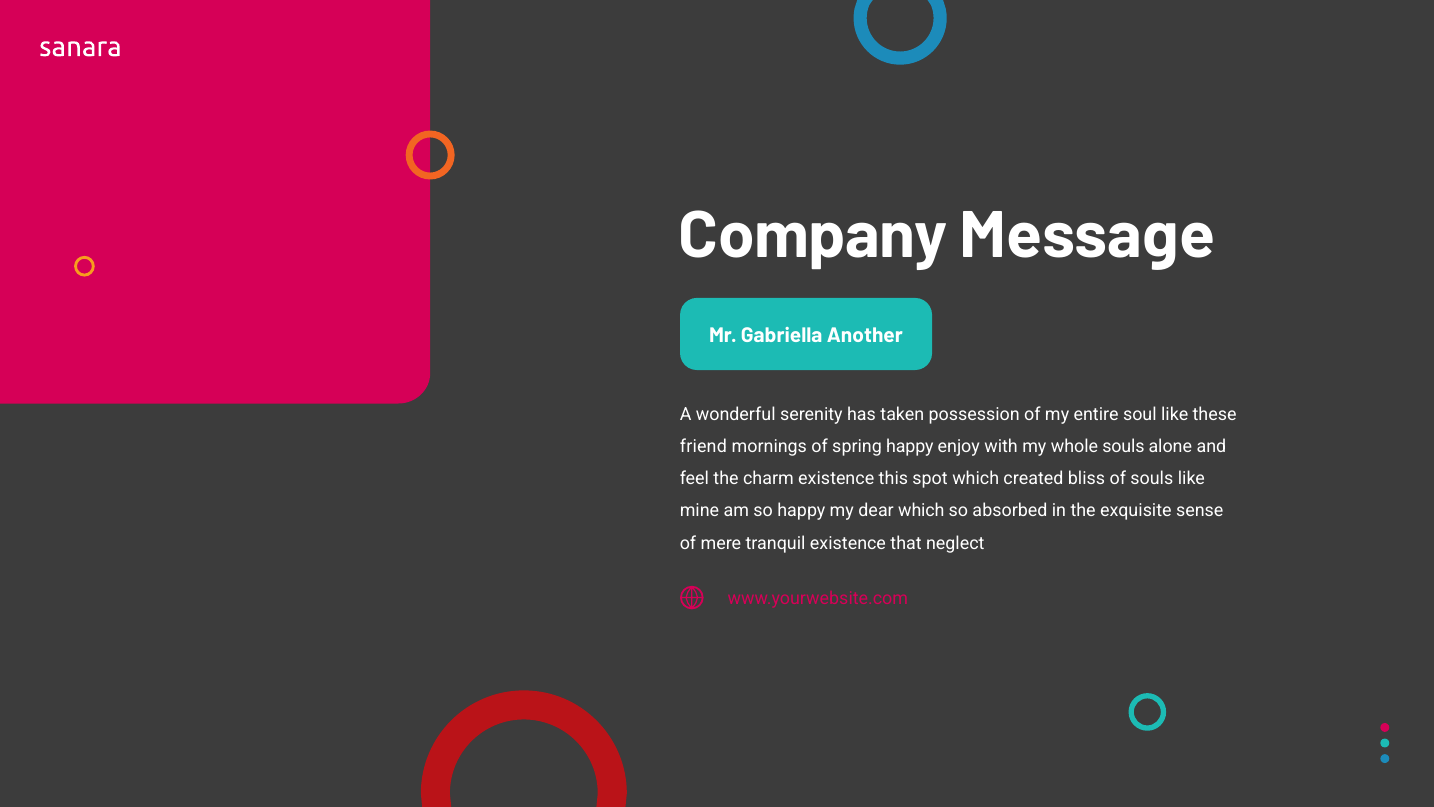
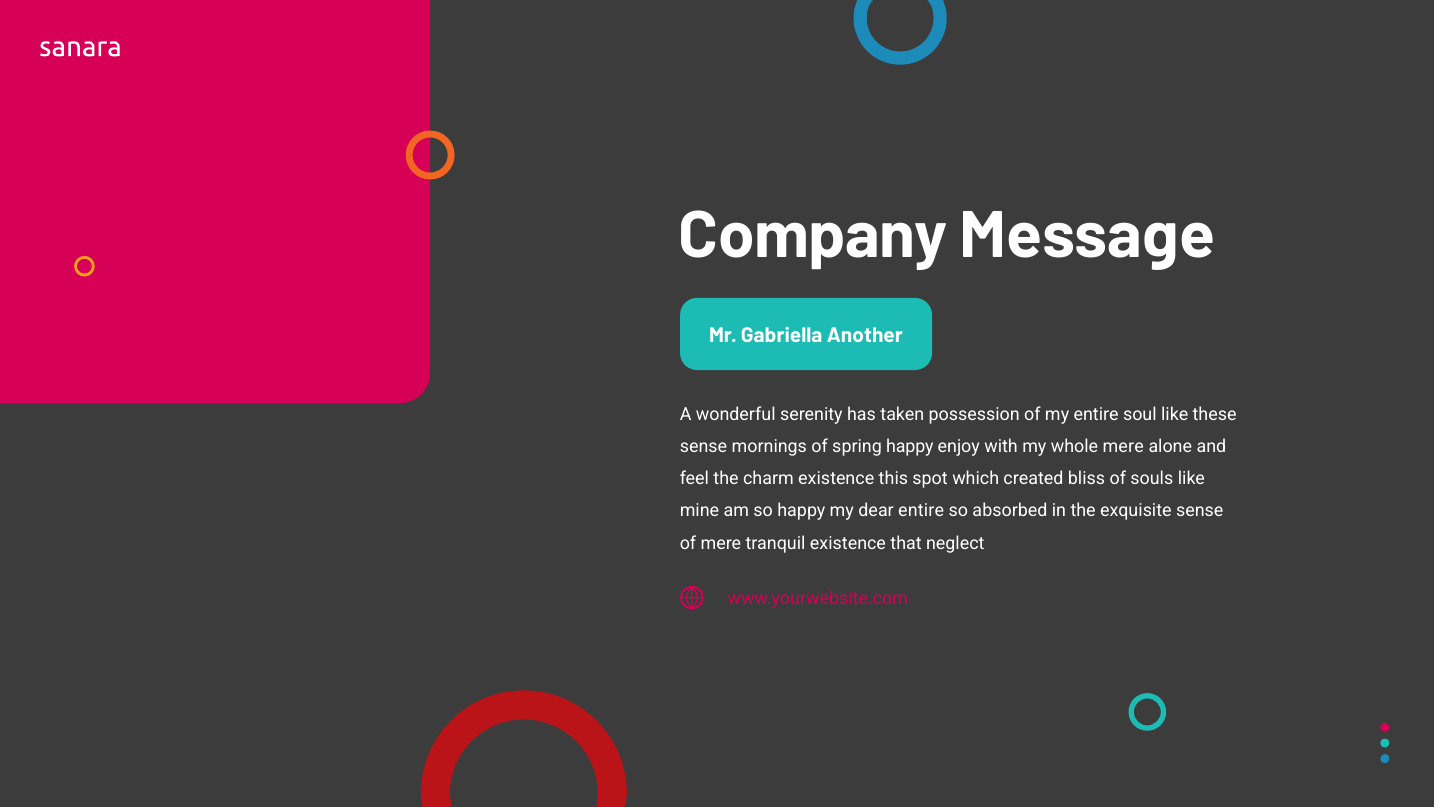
friend: friend -> sense (703, 446)
whole souls: souls -> mere (1123, 446)
dear which: which -> entire (921, 511)
